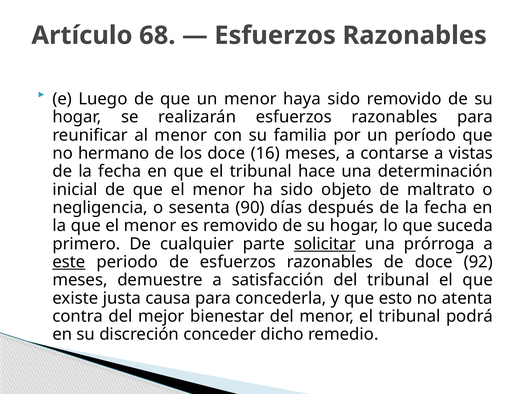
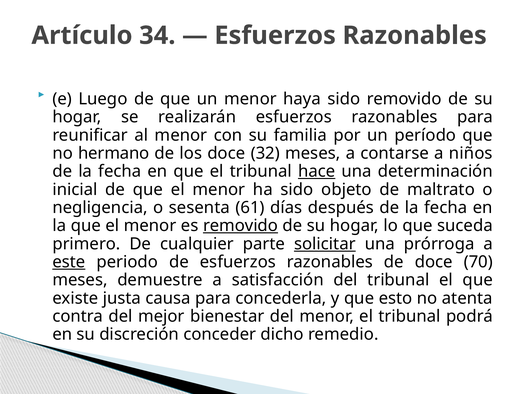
68: 68 -> 34 (157, 35)
16: 16 -> 32 (265, 153)
vistas: vistas -> niños (471, 153)
hace underline: none -> present (317, 171)
90: 90 -> 61 (250, 208)
removido underline: none -> present (241, 226)
92: 92 -> 70 (478, 262)
